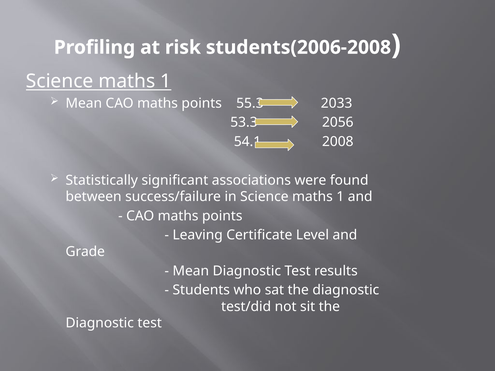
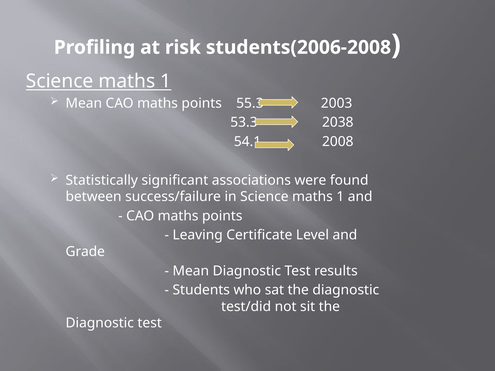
2033: 2033 -> 2003 (337, 103)
2056: 2056 -> 2038 (338, 123)
